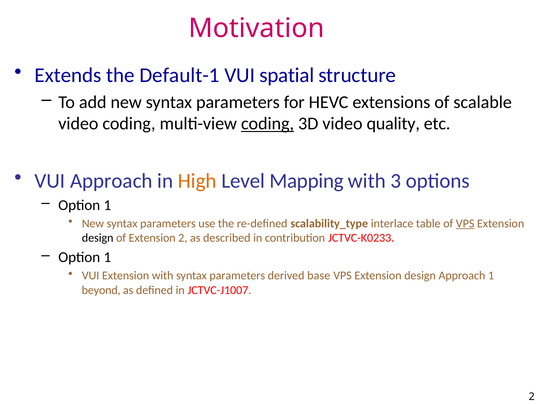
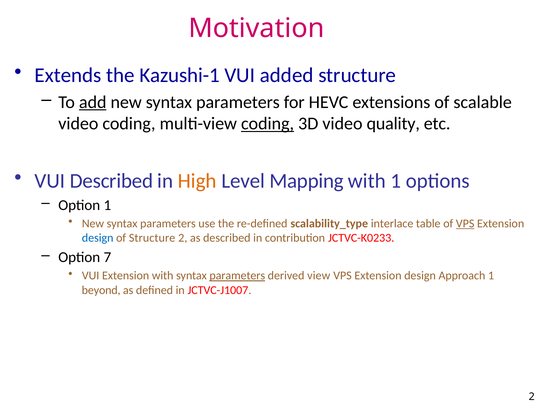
Default-1: Default-1 -> Kazushi-1 (180, 75)
spatial: spatial -> added (287, 75)
add underline: none -> present (93, 102)
VUI Approach: Approach -> Described (111, 181)
with 3: 3 -> 1 (396, 181)
design colour: black -> blue (98, 238)
of Extension: Extension -> Structure (152, 238)
1: 1 -> 7 (107, 257)
parameters underline: none -> present (237, 276)
base: base -> view (319, 276)
